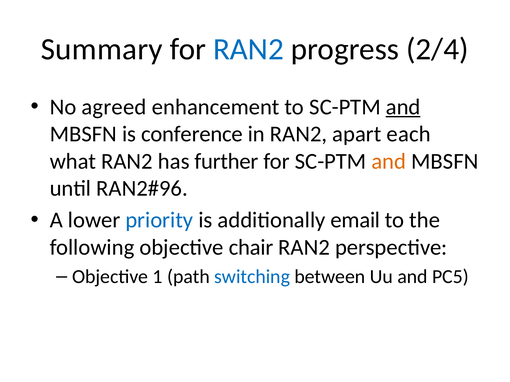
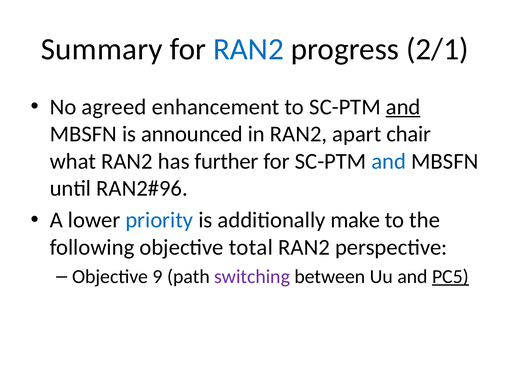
2/4: 2/4 -> 2/1 (437, 49)
conference: conference -> announced (192, 134)
each: each -> chair (409, 134)
and colour: orange -> blue (389, 161)
email: email -> make (355, 220)
chair: chair -> total (251, 248)
1: 1 -> 9 (158, 277)
switching colour: blue -> purple (252, 277)
PC5 underline: none -> present (450, 277)
